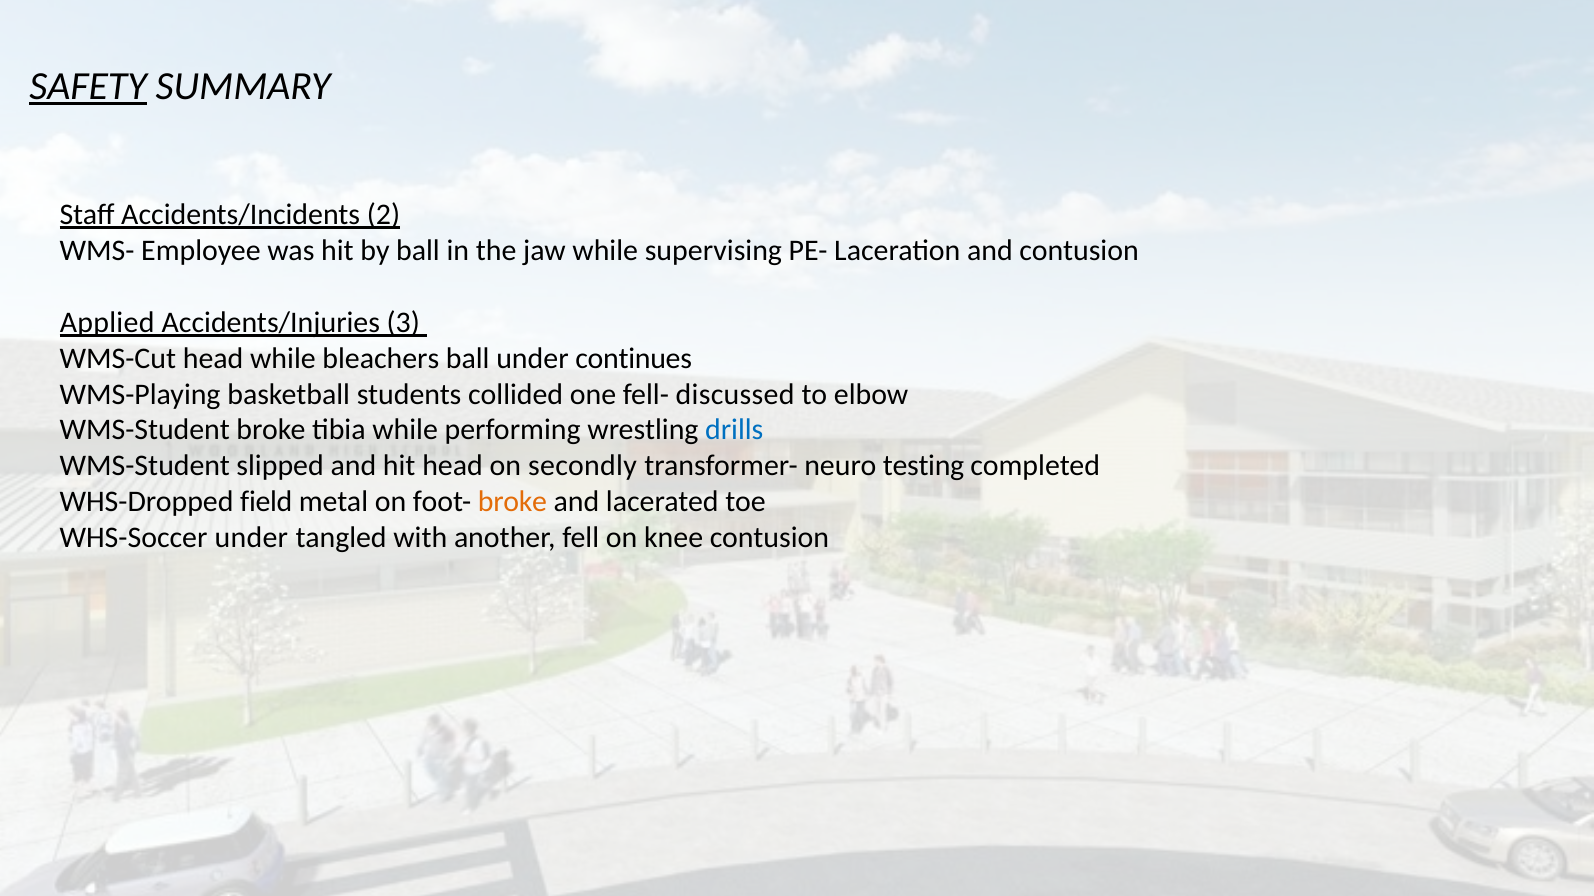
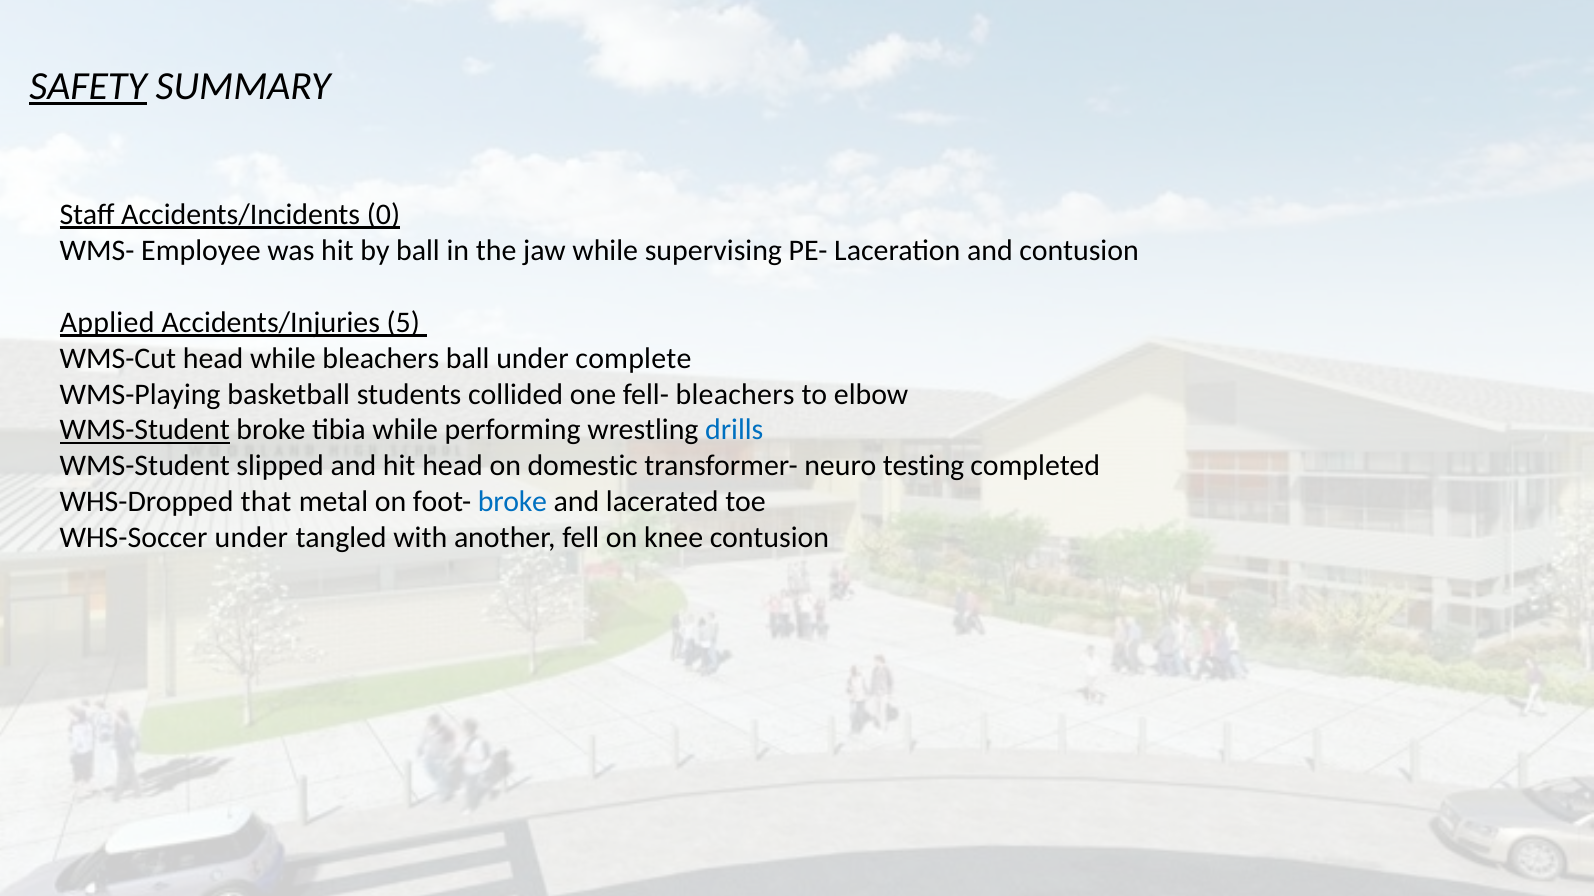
2: 2 -> 0 (383, 215)
3: 3 -> 5 (403, 323)
continues: continues -> complete (633, 359)
fell- discussed: discussed -> bleachers (735, 394)
WMS-Student underline: none -> present (145, 430)
secondly: secondly -> domestic (583, 466)
field: field -> that (266, 502)
broke colour: orange -> blue (512, 502)
